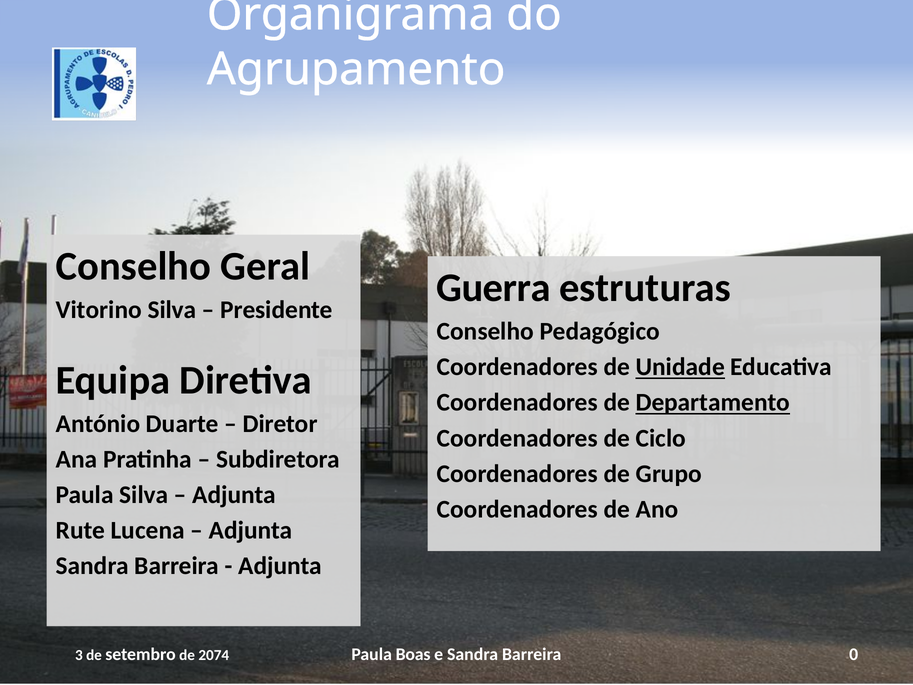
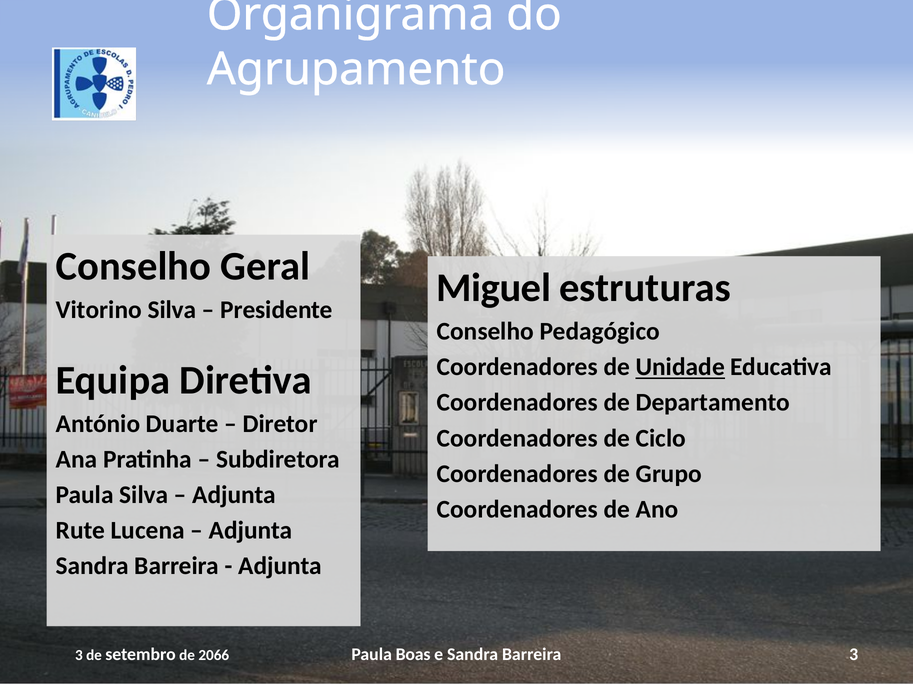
Guerra: Guerra -> Miguel (494, 288)
Departamento underline: present -> none (713, 402)
2074: 2074 -> 2066 (214, 655)
Barreira 0: 0 -> 3 (854, 654)
